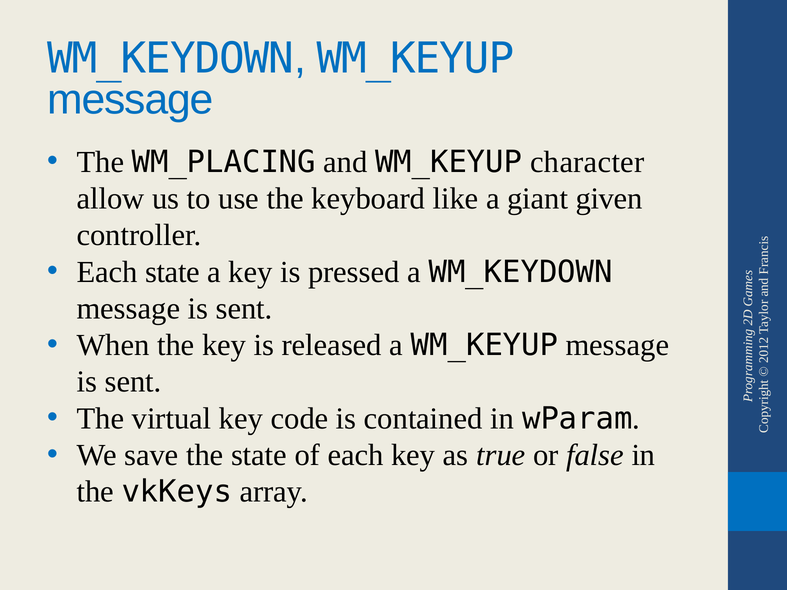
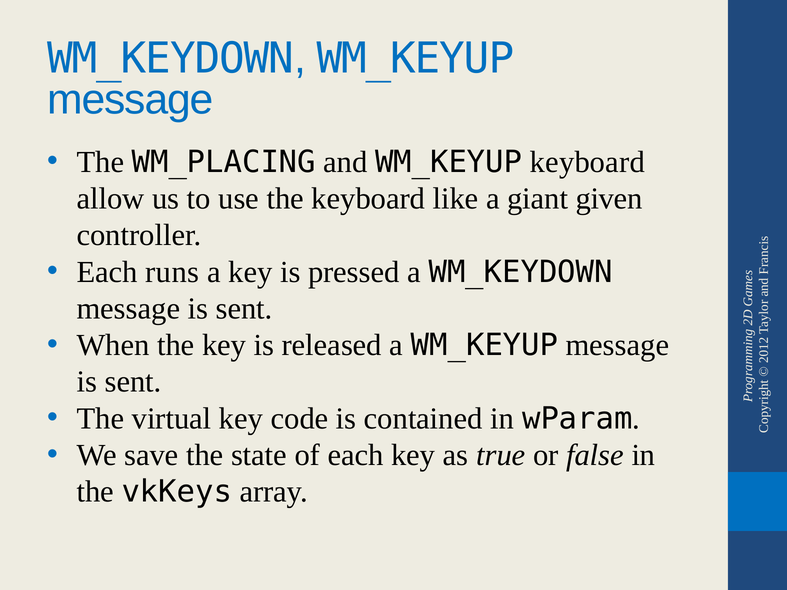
WM_KEYUP character: character -> keyboard (587, 162)
Each state: state -> runs (172, 272)
